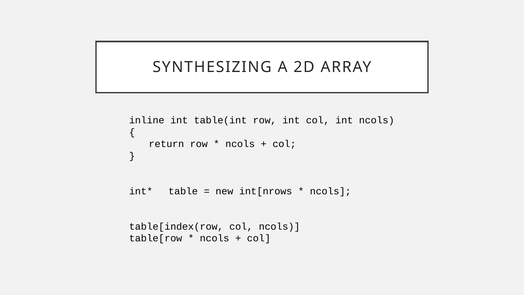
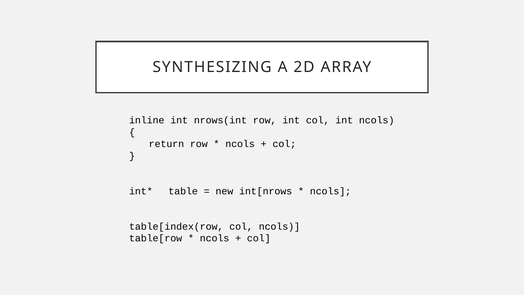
table(int: table(int -> nrows(int (220, 120)
